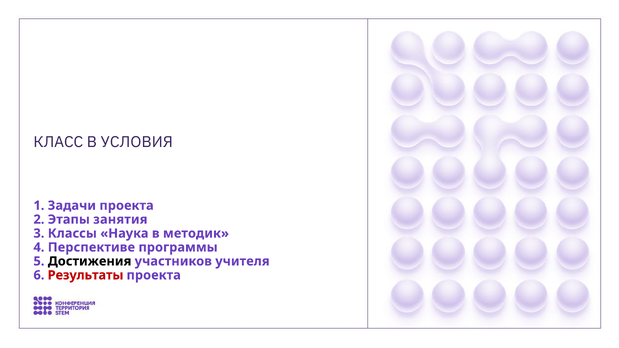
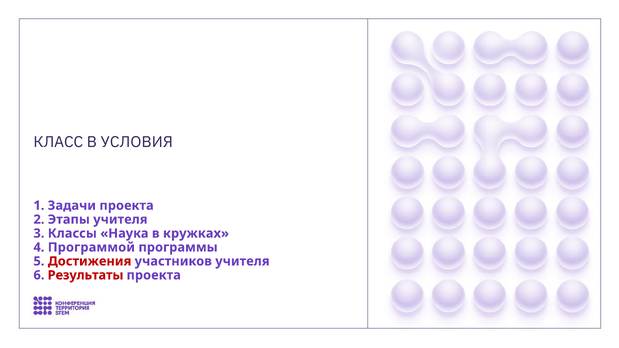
Этапы занятия: занятия -> учителя (120, 220)
методик: методик -> кружках (196, 234)
Перспективе: Перспективе -> Программой (91, 247)
Достижения colour: black -> red (90, 261)
